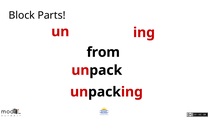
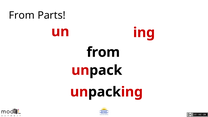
Block: Block -> From (22, 15)
